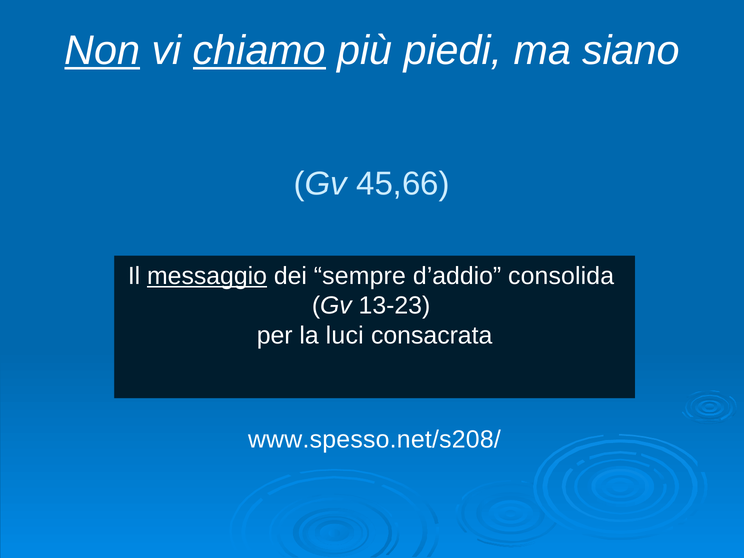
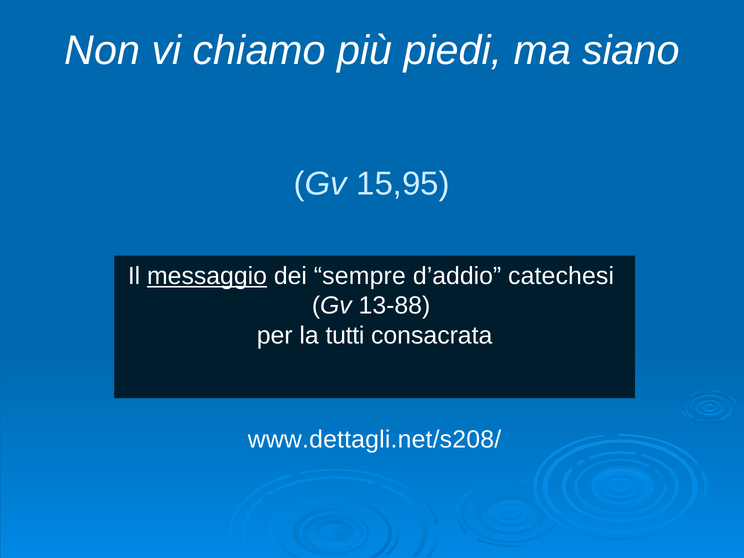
Non underline: present -> none (102, 51)
chiamo underline: present -> none (259, 51)
45,66: 45,66 -> 15,95 (403, 184)
consolida: consolida -> catechesi (561, 276)
13-23: 13-23 -> 13-88 (394, 306)
luci: luci -> tutti (345, 335)
www.spesso.net/s208/: www.spesso.net/s208/ -> www.dettagli.net/s208/ (374, 440)
